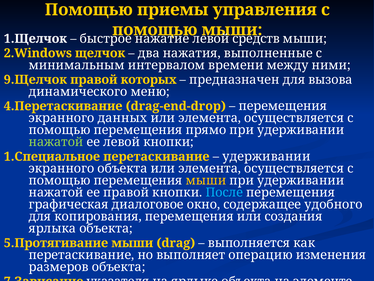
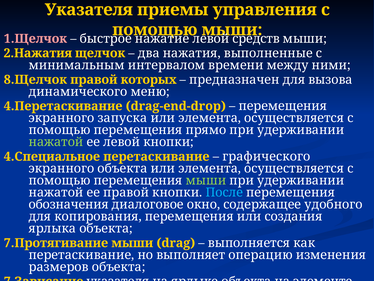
Помощью: Помощью -> Указателя (89, 10)
1.Щелчок colour: white -> pink (35, 39)
2.Windows: 2.Windows -> 2.Нажатия (38, 53)
9.Щелчок: 9.Щелчок -> 8.Щелчок (35, 80)
данных: данных -> запуска (122, 118)
1.Специальное: 1.Специальное -> 4.Специальное (52, 156)
удерживании: удерживании -> графического (266, 156)
мыши colour: yellow -> light green (206, 180)
графическая: графическая -> обозначения (69, 204)
5.Протягивание: 5.Протягивание -> 7.Протягивание (56, 243)
